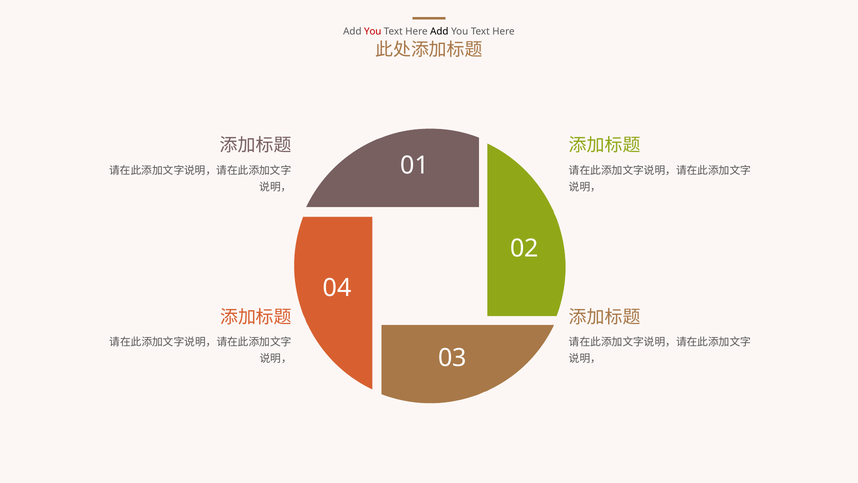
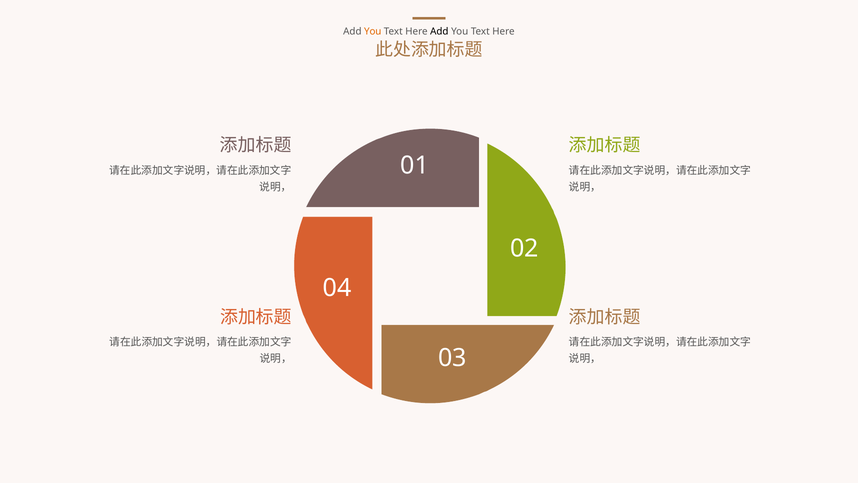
You colour: red -> orange (373, 32)
